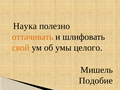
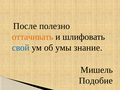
Наука: Наука -> После (25, 26)
свой colour: orange -> blue (21, 48)
целого: целого -> знание (88, 48)
